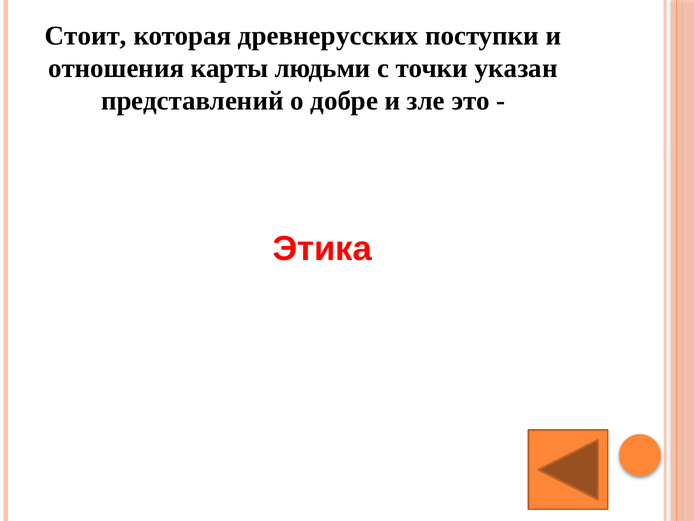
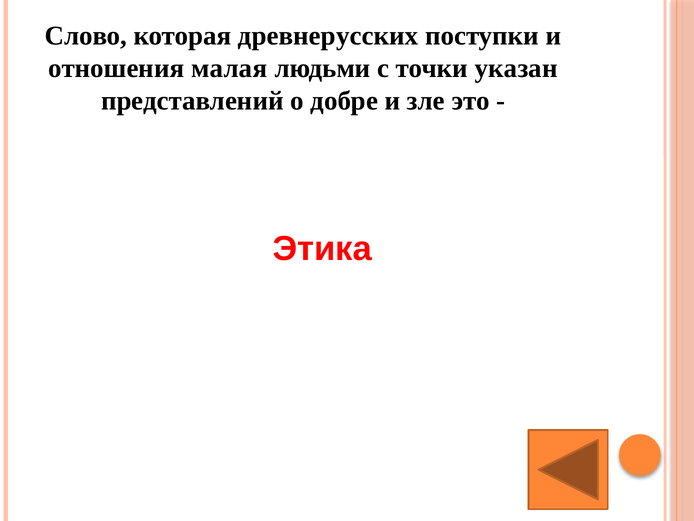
Стоит: Стоит -> Слово (86, 36)
карты: карты -> малая (229, 68)
